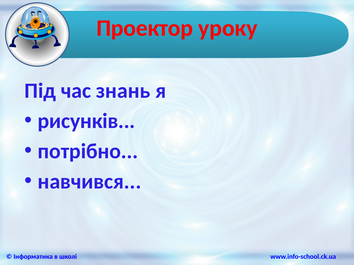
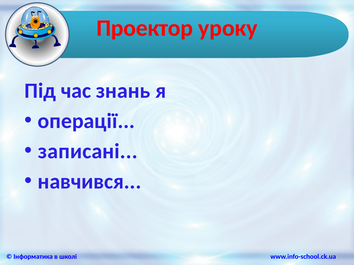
рисунків: рисунків -> операції (86, 121)
потрібно: потрібно -> записані (88, 151)
